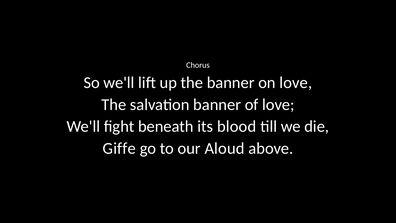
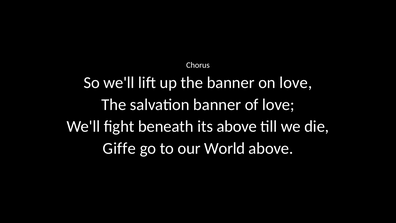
its blood: blood -> above (237, 126)
Aloud: Aloud -> World (225, 148)
